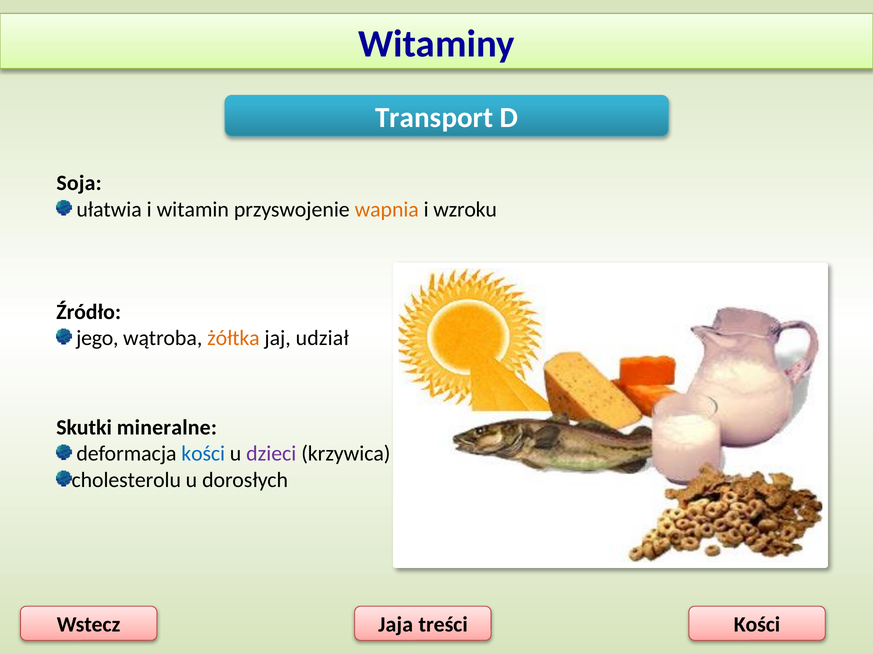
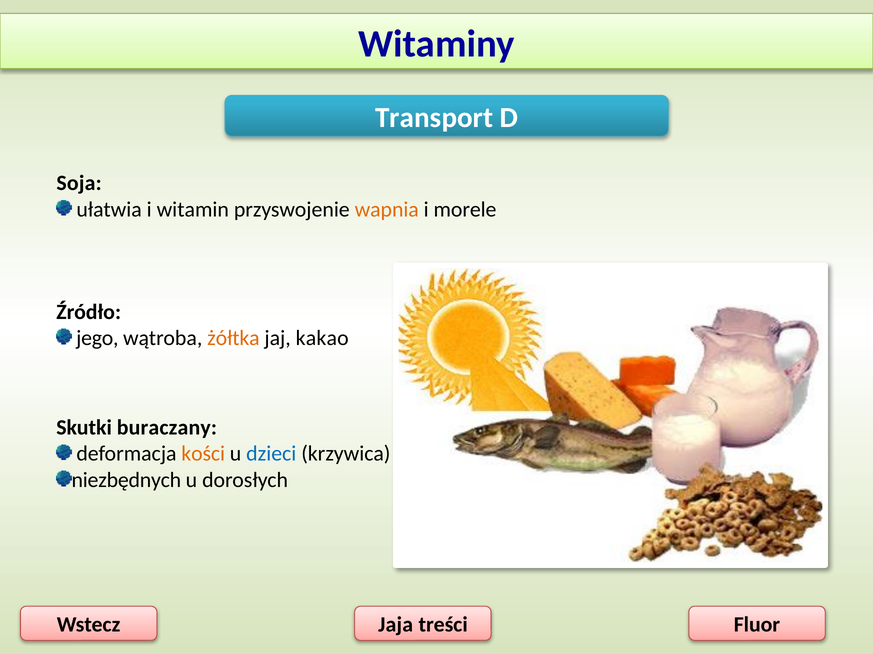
wzroku: wzroku -> morele (465, 210)
udział: udział -> kakao (322, 338)
mineralne: mineralne -> buraczany (167, 428)
kości colour: blue -> orange (203, 454)
dzieci colour: purple -> blue (271, 454)
cholesterolu: cholesterolu -> niezbędnych (126, 480)
treści Kości: Kości -> Fluor (757, 626)
